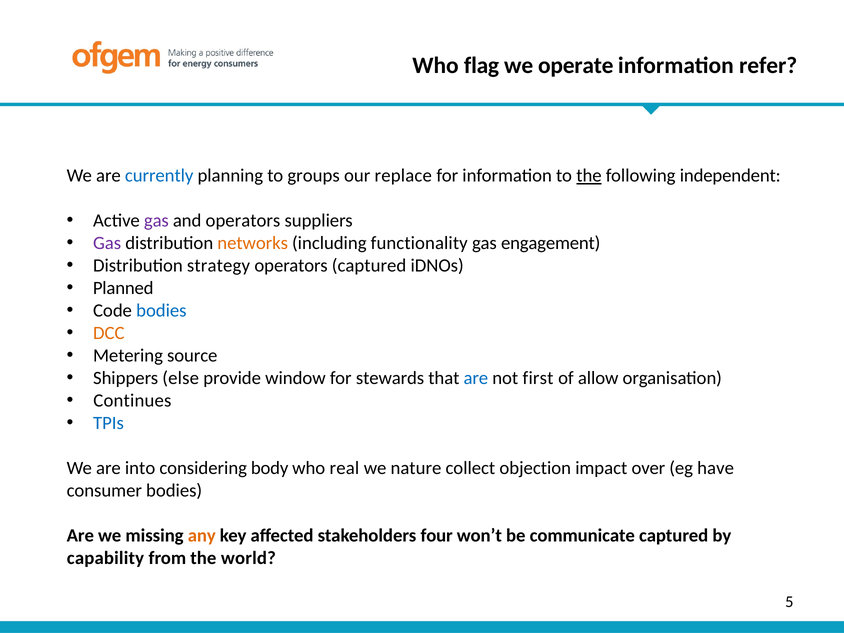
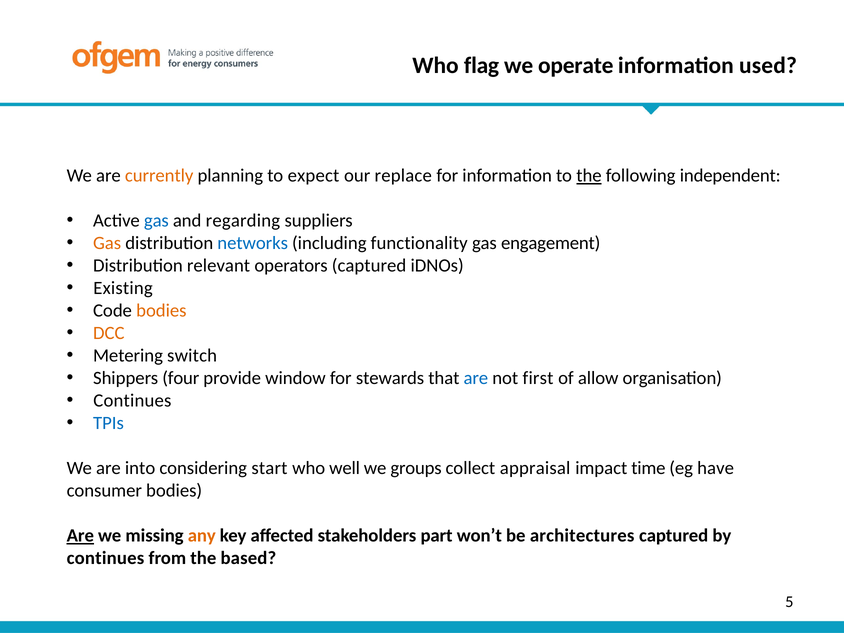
refer: refer -> used (768, 65)
currently colour: blue -> orange (159, 176)
groups: groups -> expect (314, 176)
gas colour: purple -> blue (156, 221)
and operators: operators -> regarding (243, 221)
Gas colour: purple -> orange (107, 243)
networks colour: orange -> blue (253, 243)
strategy: strategy -> relevant (219, 266)
Planned: Planned -> Existing (123, 288)
bodies colour: blue -> orange (161, 311)
source: source -> switch (192, 356)
else: else -> four (181, 378)
body: body -> start (269, 468)
real: real -> well (345, 468)
nature: nature -> groups (416, 468)
objection: objection -> appraisal (535, 468)
over: over -> time (648, 468)
Are underline: none -> present (80, 536)
four: four -> part (437, 536)
communicate: communicate -> architectures (582, 536)
capability: capability -> continues (105, 558)
world: world -> based (248, 558)
